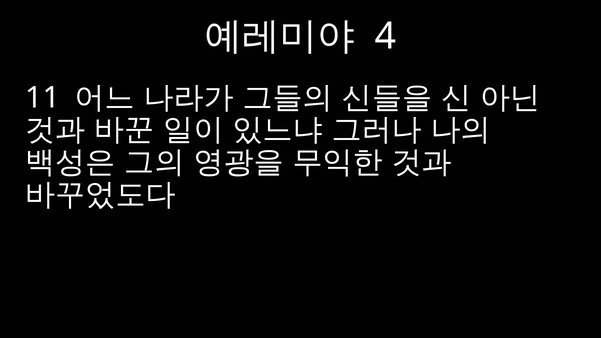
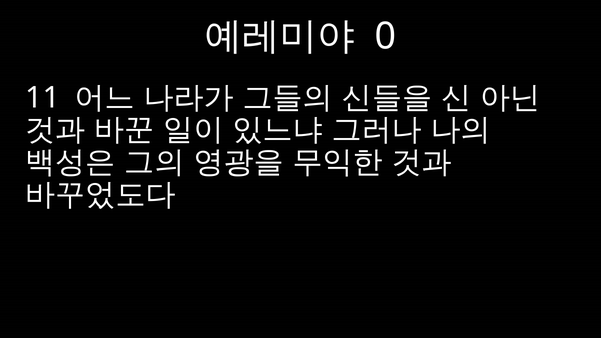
4: 4 -> 0 (386, 36)
